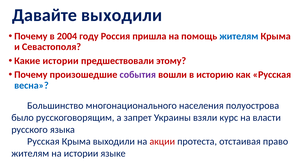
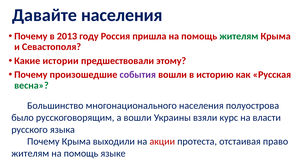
Давайте выходили: выходили -> населения (122, 15)
2004: 2004 -> 2013 (67, 36)
жителям colour: blue -> green (239, 36)
весна colour: blue -> green (31, 85)
а запрет: запрет -> вошли (138, 118)
Русская: Русская -> Почему (43, 142)
истории: истории -> помощь (81, 154)
